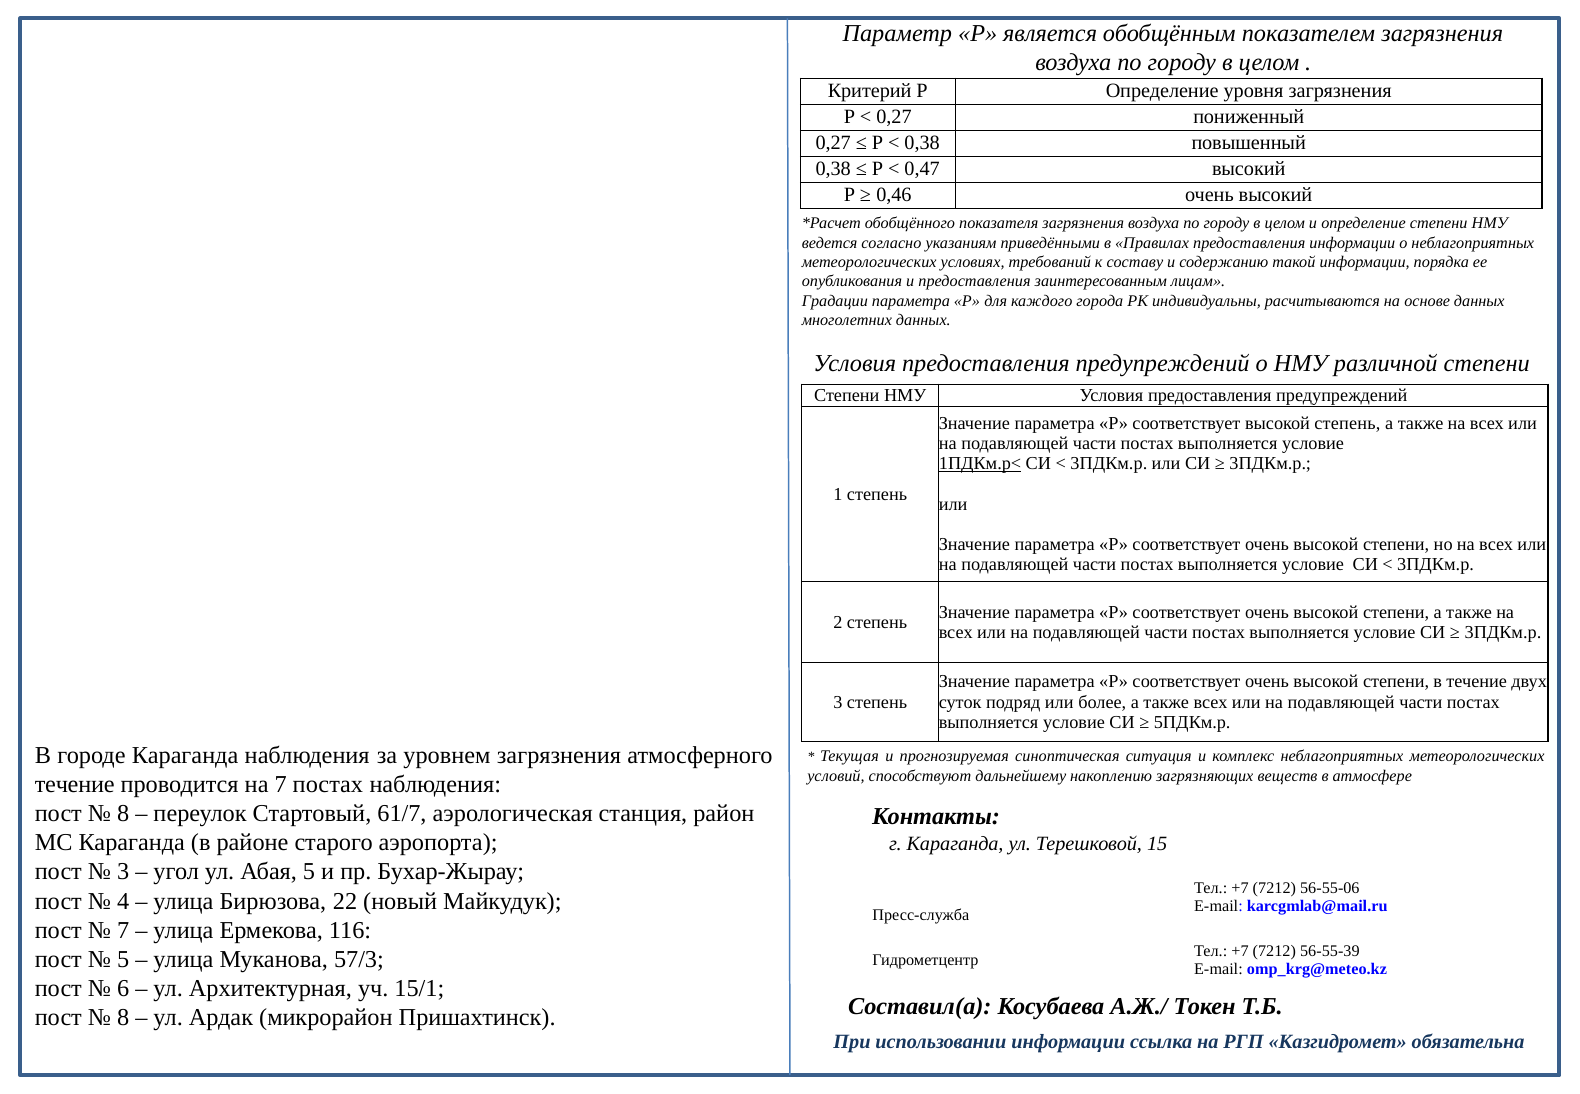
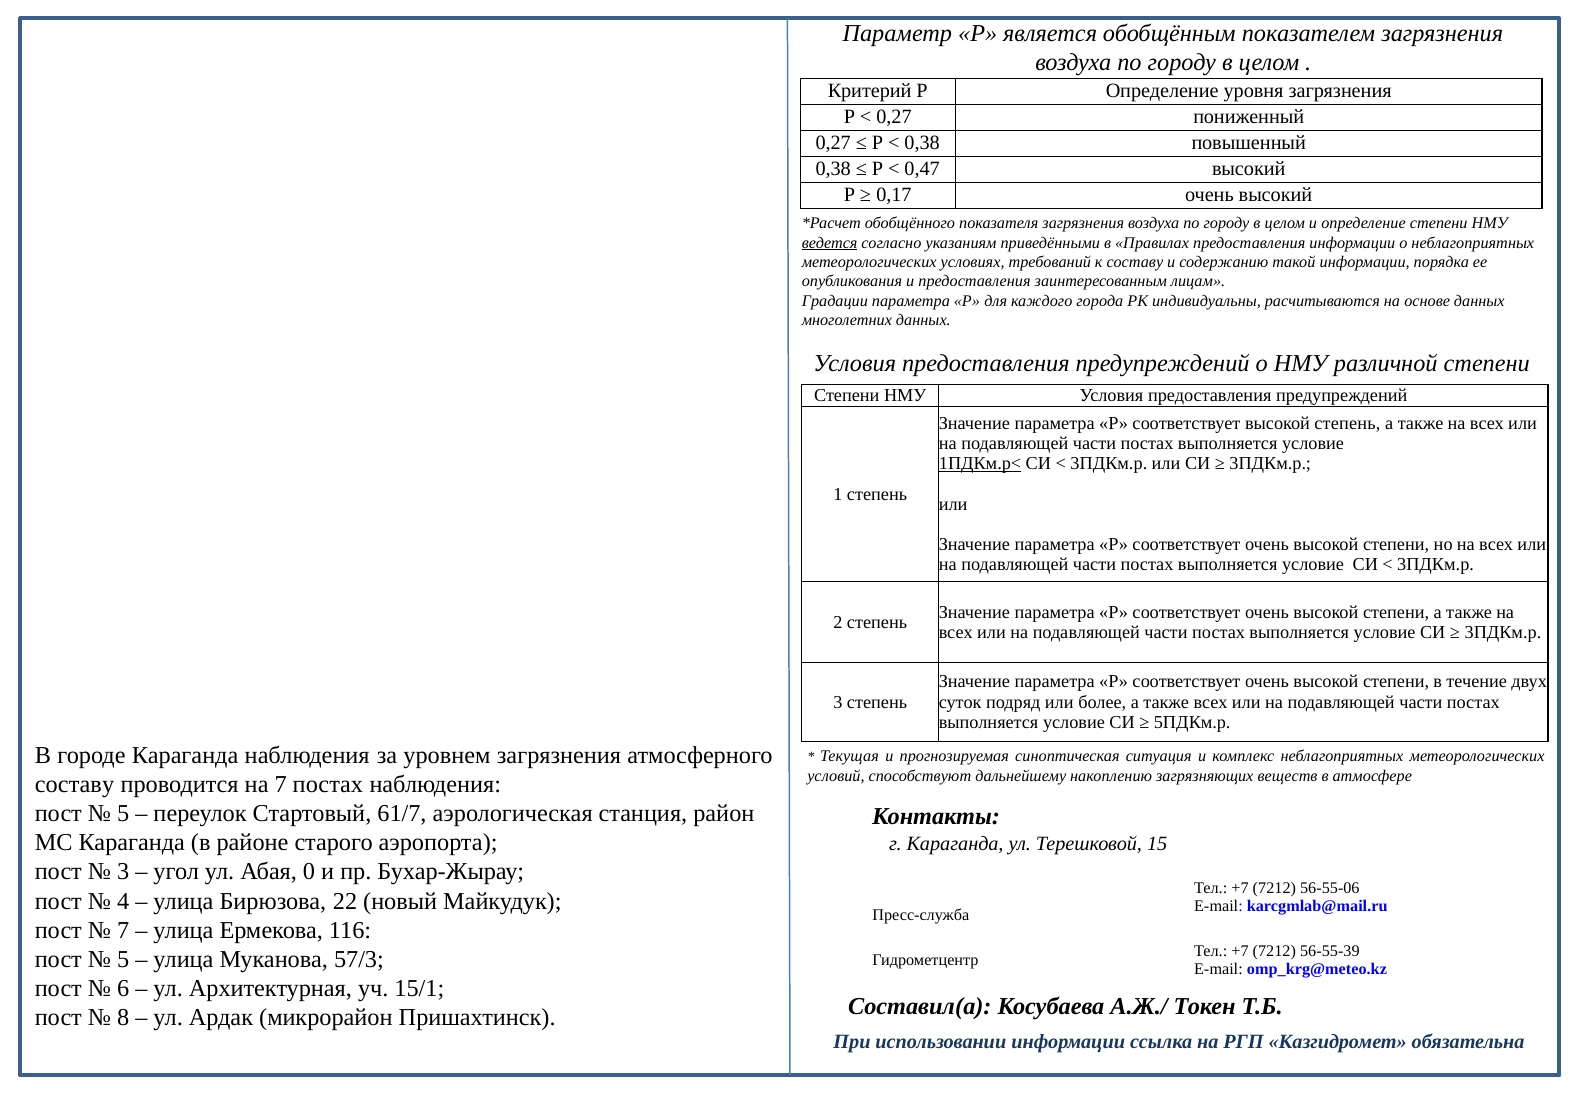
0,46: 0,46 -> 0,17 (894, 195)
ведется underline: none -> present (830, 243)
течение: течение -> составу (75, 784)
8: 8 -> 5 (123, 813)
Абая 5: 5 -> 0 (309, 872)
